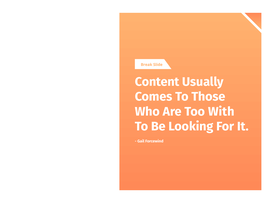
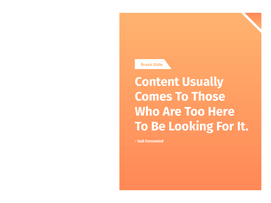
With: With -> Here (221, 112)
